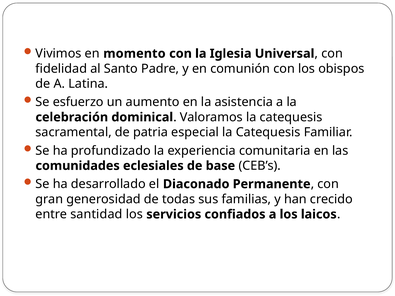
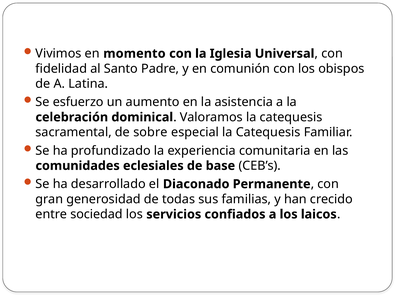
patria: patria -> sobre (150, 132)
santidad: santidad -> sociedad (96, 214)
